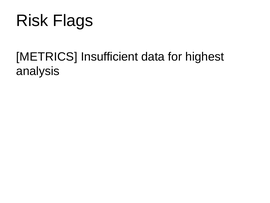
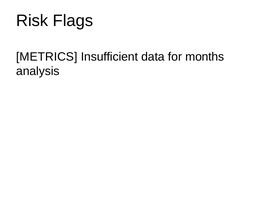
highest: highest -> months (205, 57)
